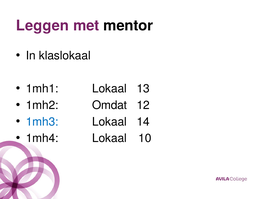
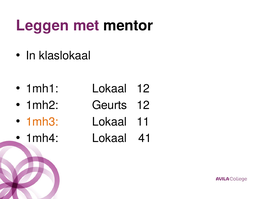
Lokaal 13: 13 -> 12 (143, 89)
Omdat: Omdat -> Geurts (109, 105)
1mh3 colour: blue -> orange (42, 122)
14: 14 -> 11 (143, 122)
10: 10 -> 41 (145, 138)
